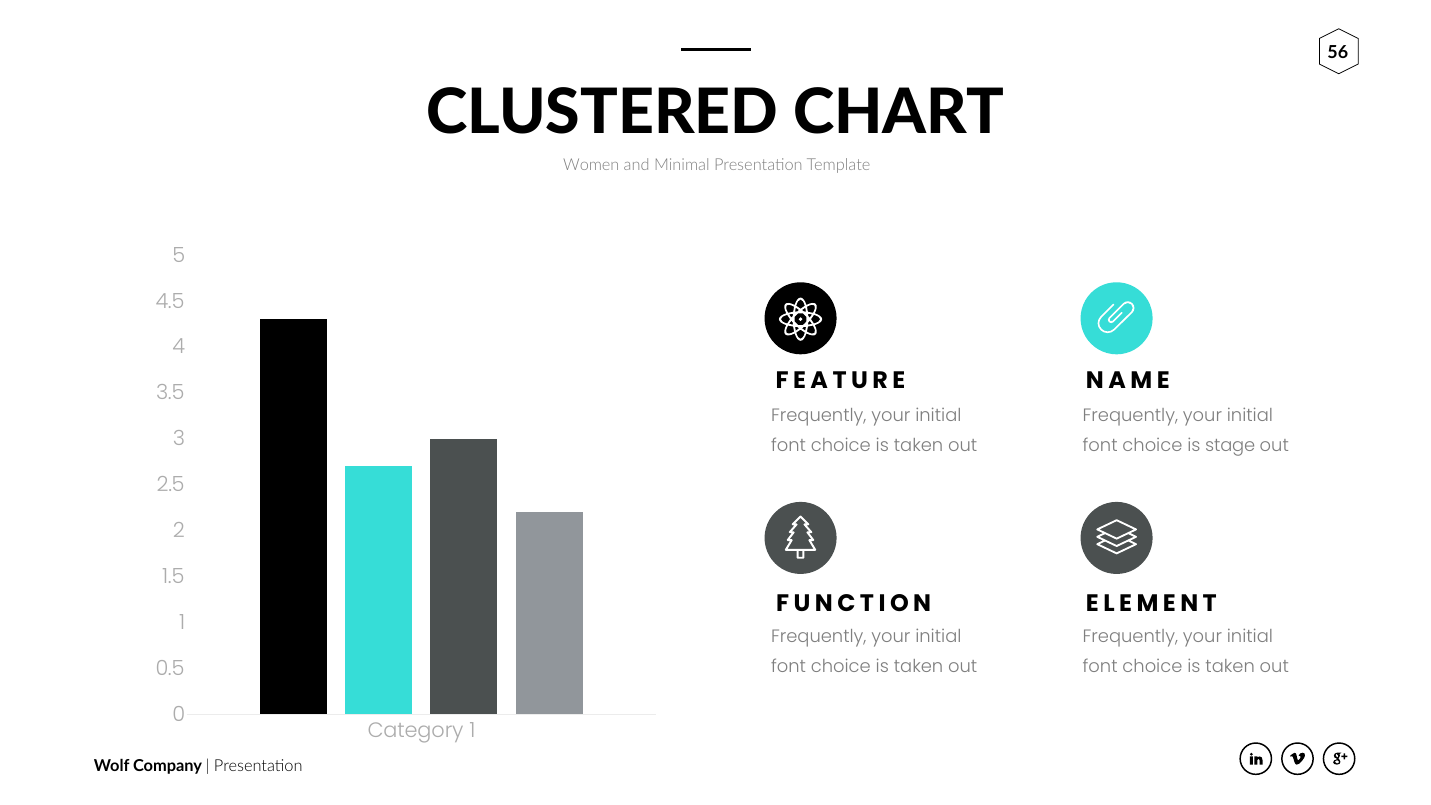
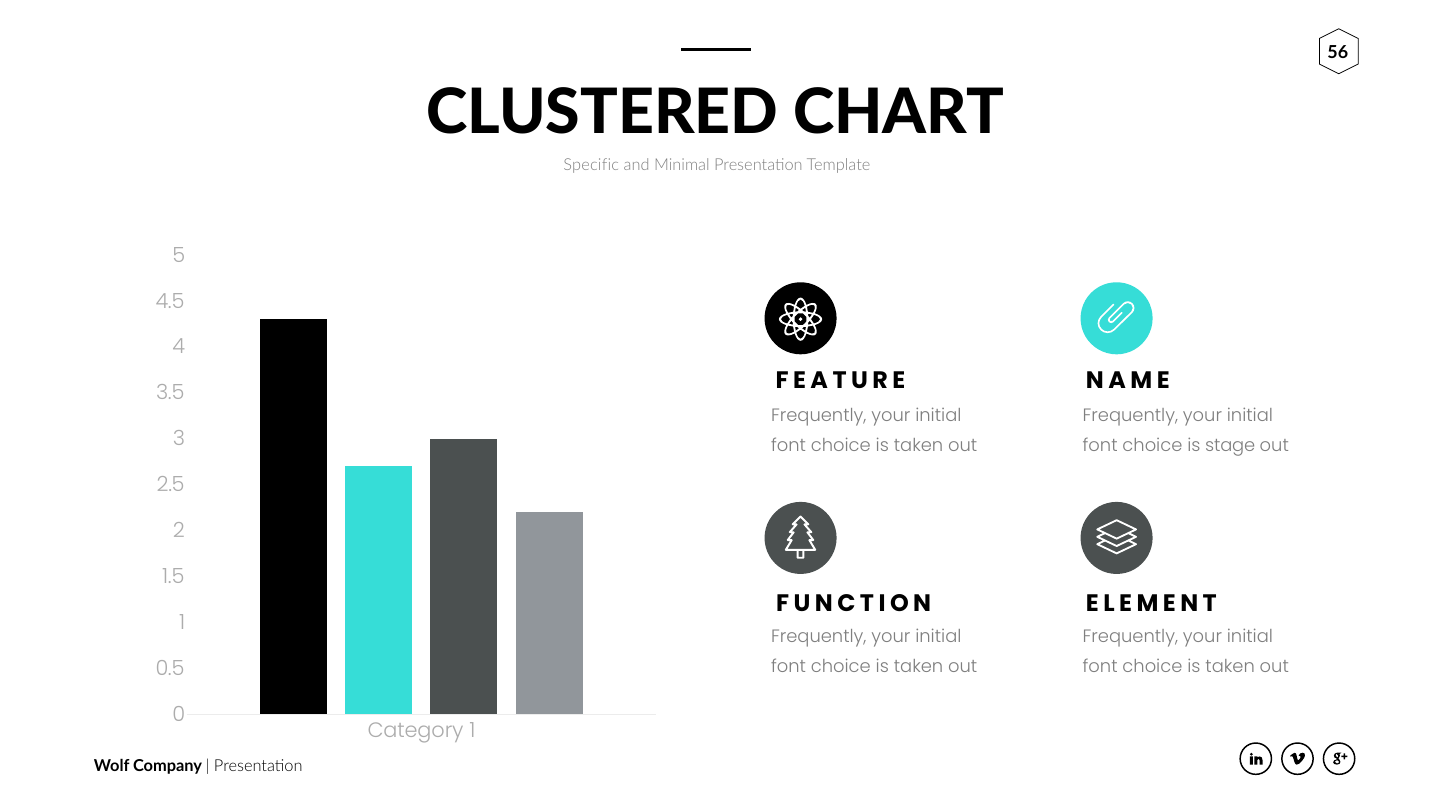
Women: Women -> Specific (591, 165)
